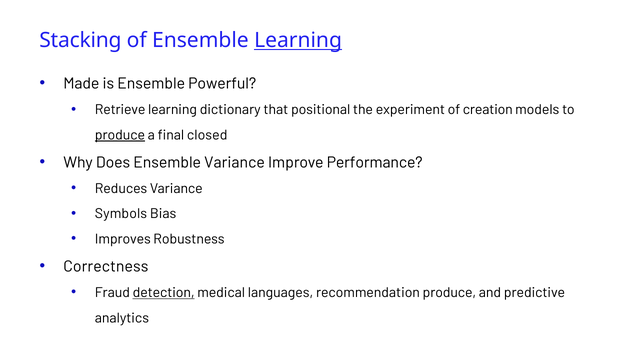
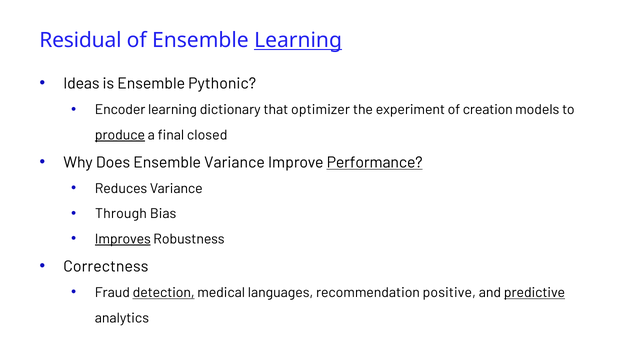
Stacking: Stacking -> Residual (80, 41)
Made: Made -> Ideas (81, 84)
Powerful: Powerful -> Pythonic (222, 84)
Retrieve: Retrieve -> Encoder (120, 110)
positional: positional -> optimizer (321, 110)
Performance underline: none -> present (375, 163)
Symbols: Symbols -> Through (121, 214)
Improves underline: none -> present (123, 239)
recommendation produce: produce -> positive (449, 293)
predictive underline: none -> present (534, 293)
